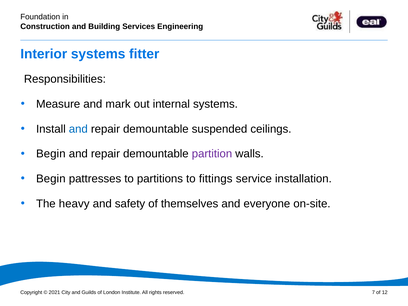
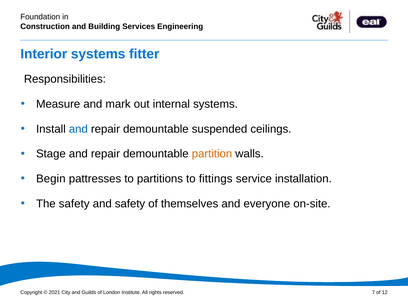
Begin: Begin -> Stage (51, 154)
partition colour: purple -> orange (212, 154)
The heavy: heavy -> safety (74, 204)
